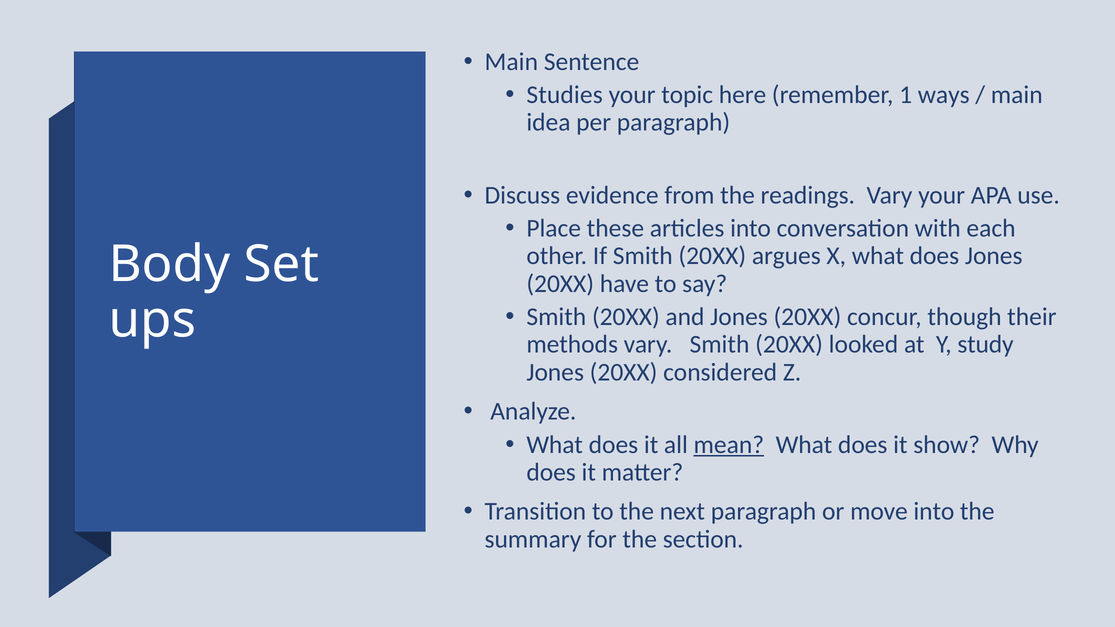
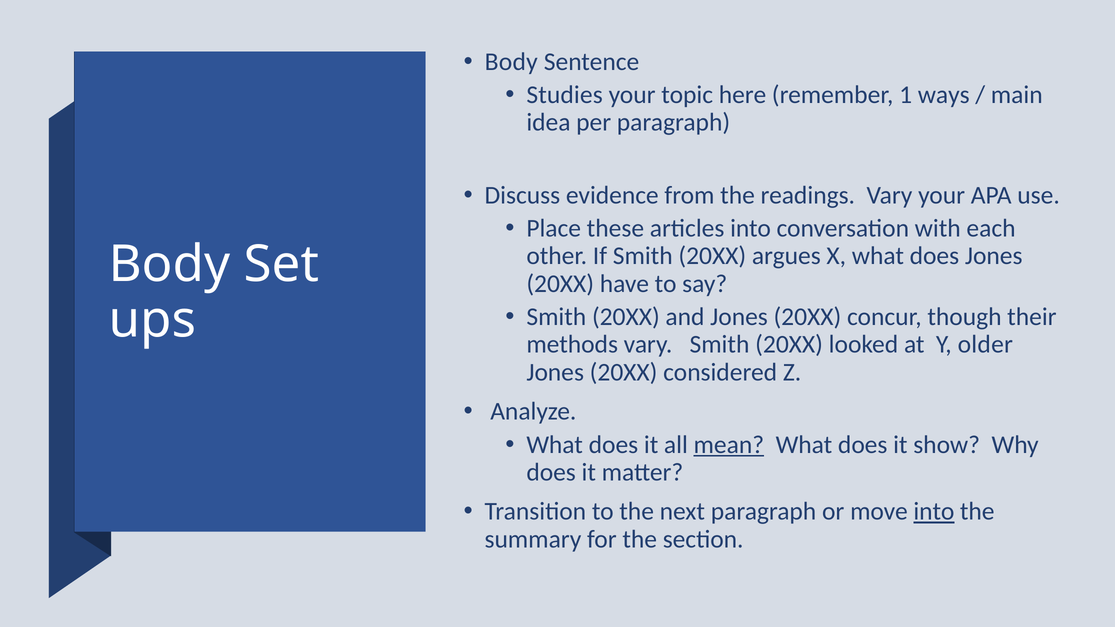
Main: Main -> Body (511, 62)
study: study -> older (985, 345)
into underline: none -> present (934, 512)
